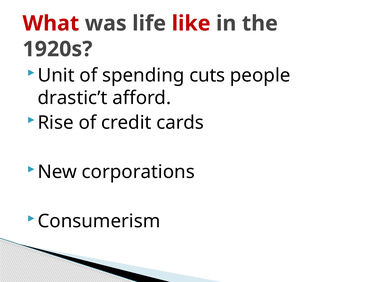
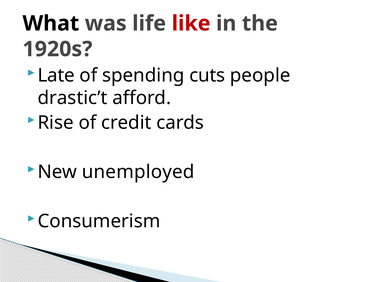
What colour: red -> black (51, 23)
Unit: Unit -> Late (56, 75)
corporations: corporations -> unemployed (138, 172)
